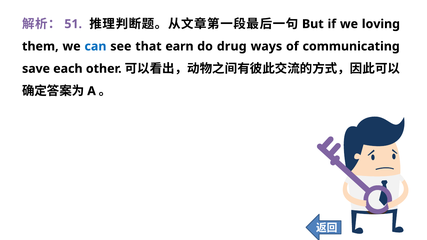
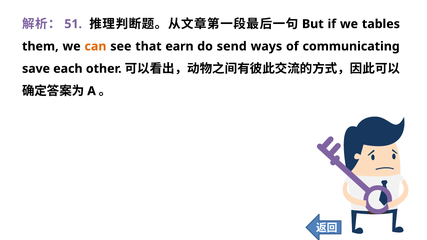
loving: loving -> tables (381, 24)
can colour: blue -> orange (95, 46)
drug: drug -> send (232, 46)
